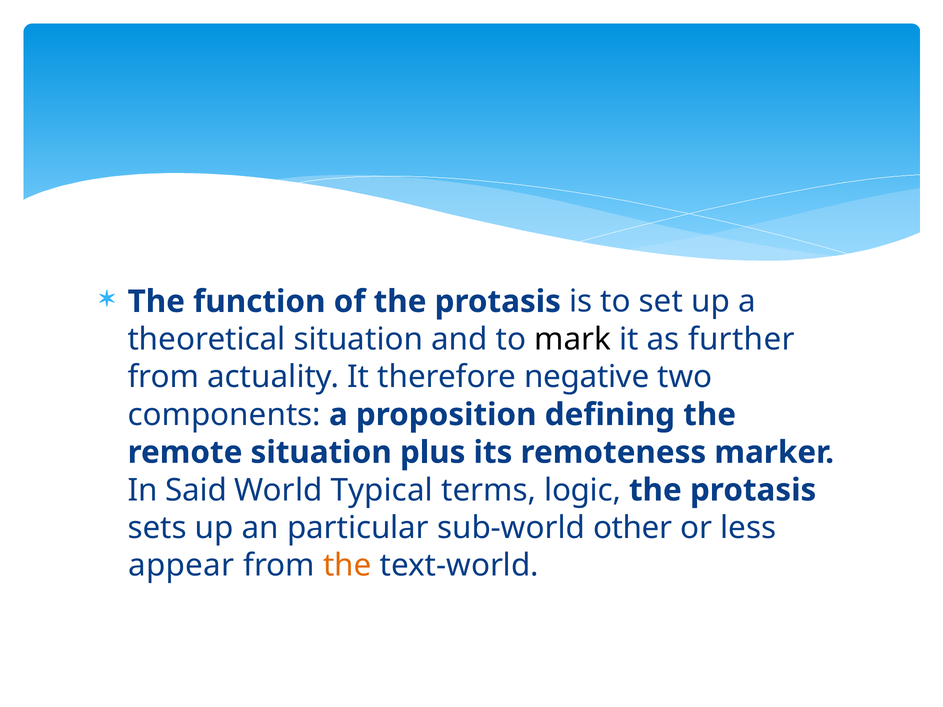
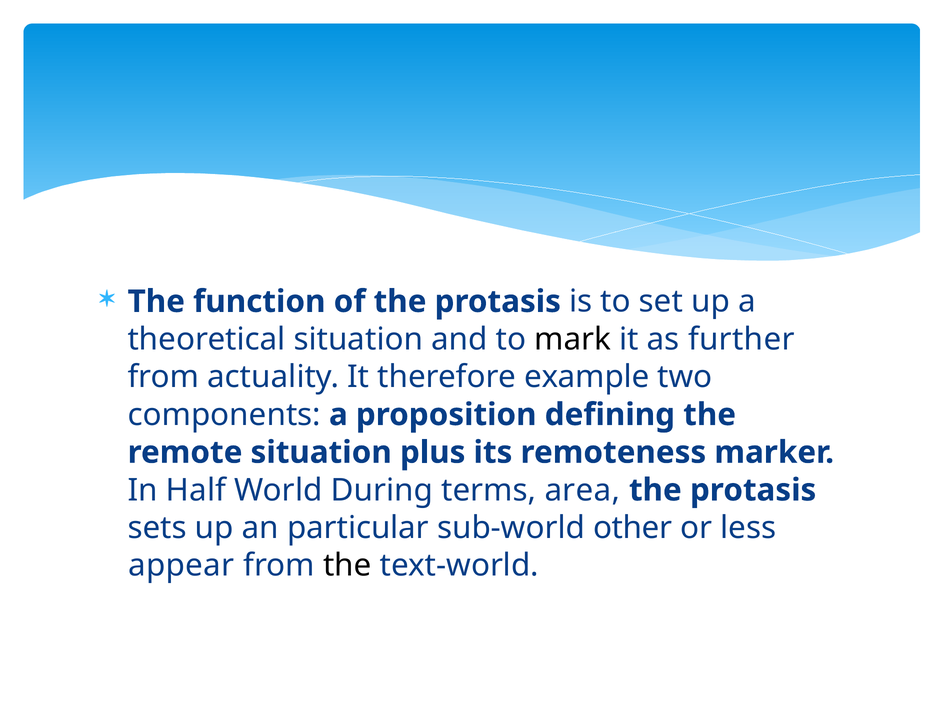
negative: negative -> example (587, 377)
Said: Said -> Half (196, 490)
Typical: Typical -> During (382, 490)
logic: logic -> area (582, 490)
the colour: orange -> black (347, 566)
